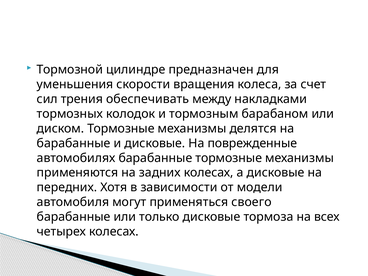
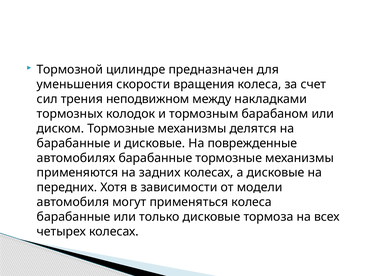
обеспечивать: обеспечивать -> неподвижном (148, 99)
применяться своего: своего -> колеса (252, 202)
